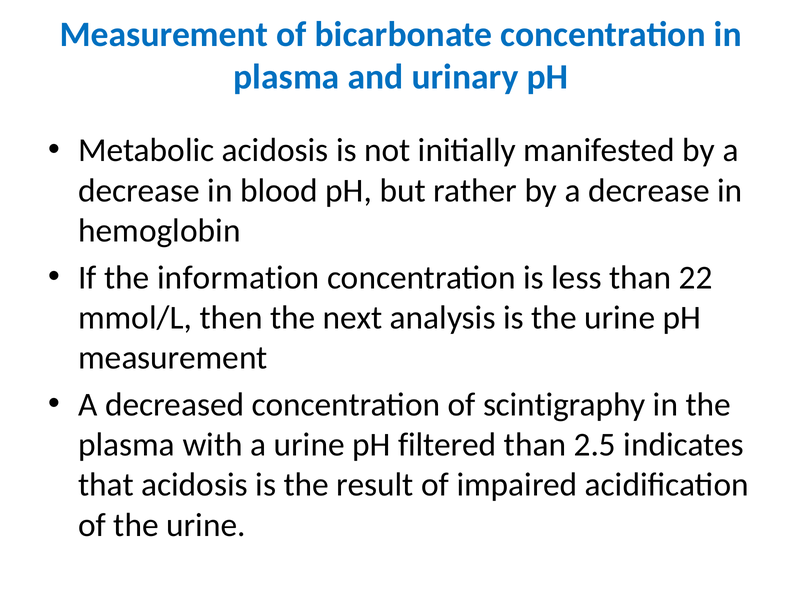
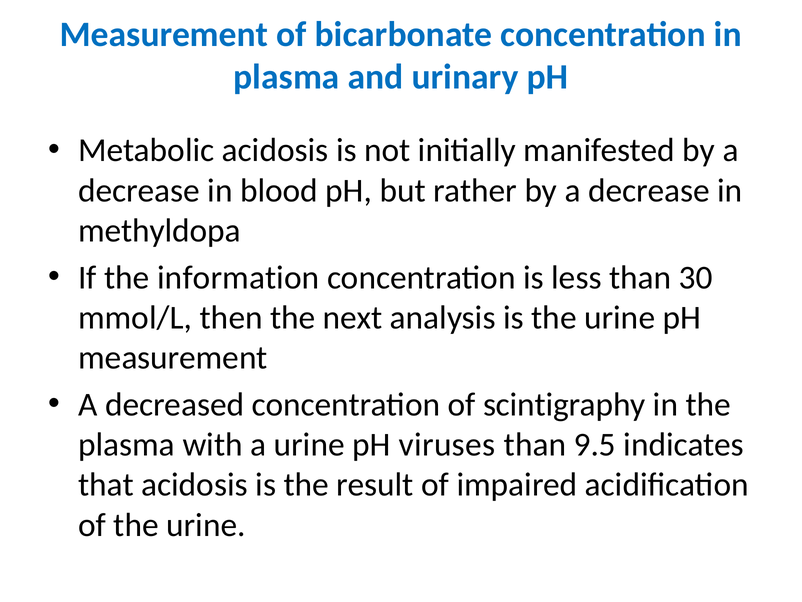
hemoglobin: hemoglobin -> methyldopa (159, 230)
22: 22 -> 30 (696, 277)
filtered: filtered -> viruses (447, 444)
2.5: 2.5 -> 9.5 (595, 444)
